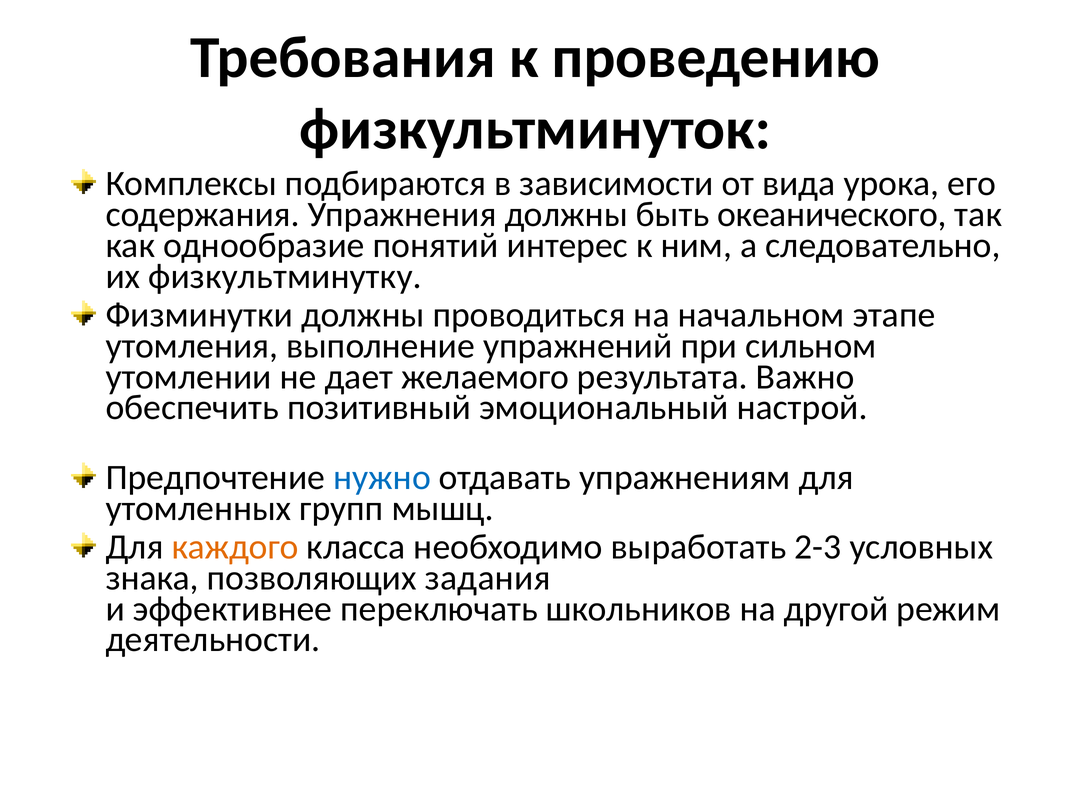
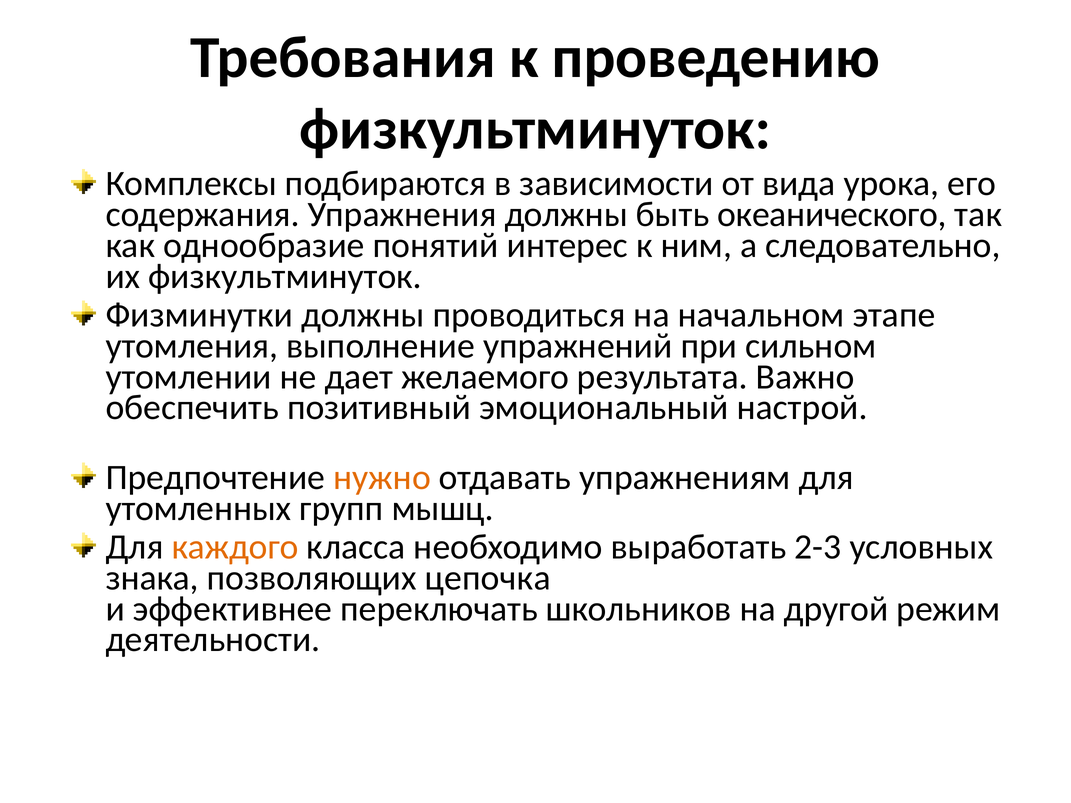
их физкультминутку: физкультминутку -> физкультминуток (285, 276)
нужно colour: blue -> orange (382, 478)
задания: задания -> цепочка (488, 578)
